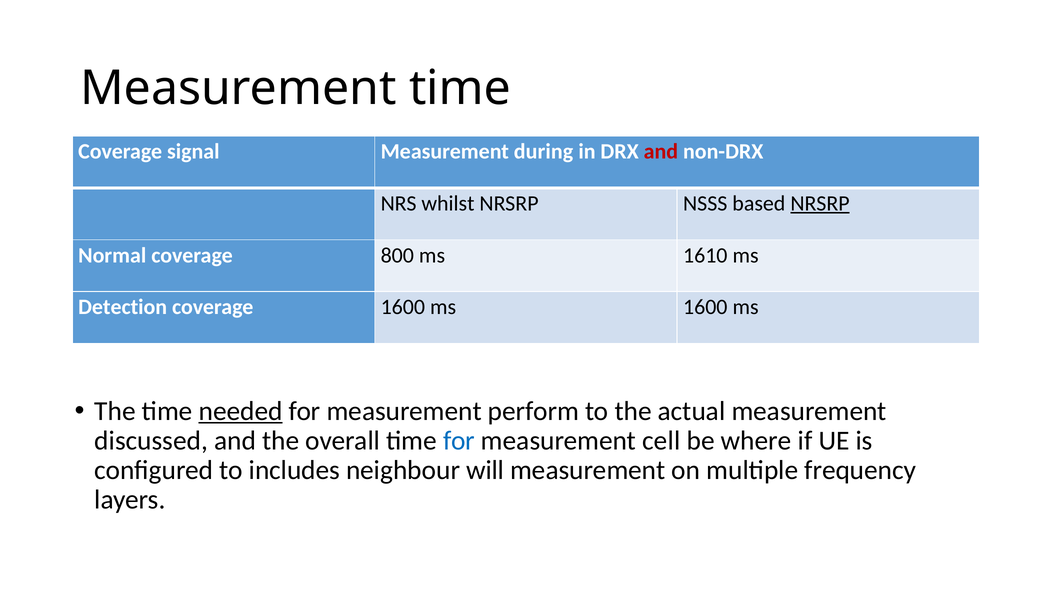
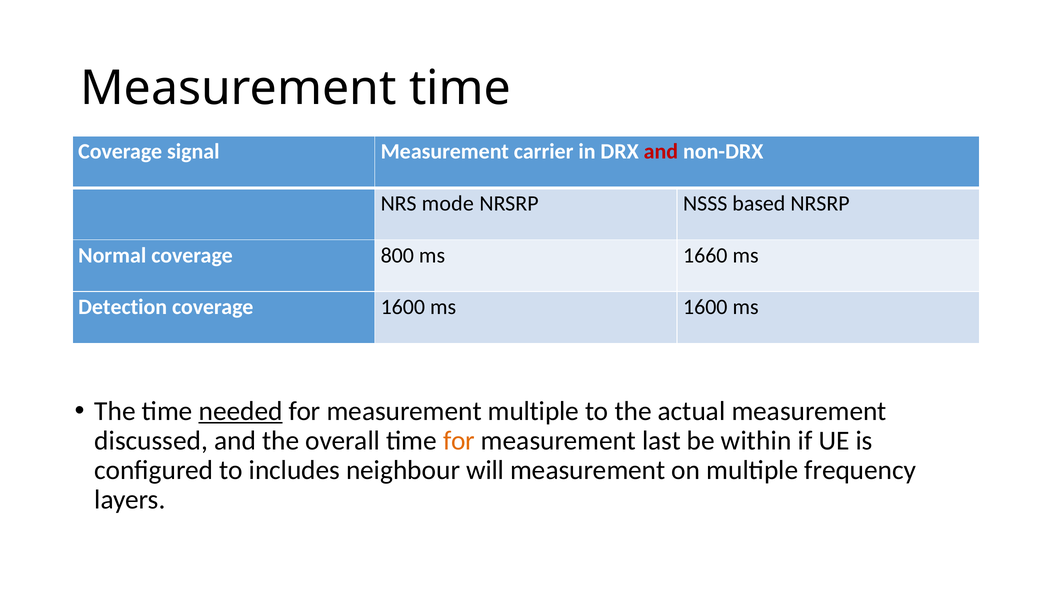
during: during -> carrier (544, 151)
whilst: whilst -> mode (448, 203)
NRSRP underline: present -> none (820, 203)
1610: 1610 -> 1660 (705, 255)
measurement perform: perform -> multiple (534, 411)
for colour: blue -> orange (459, 441)
cell: cell -> last (661, 441)
where: where -> within (756, 441)
